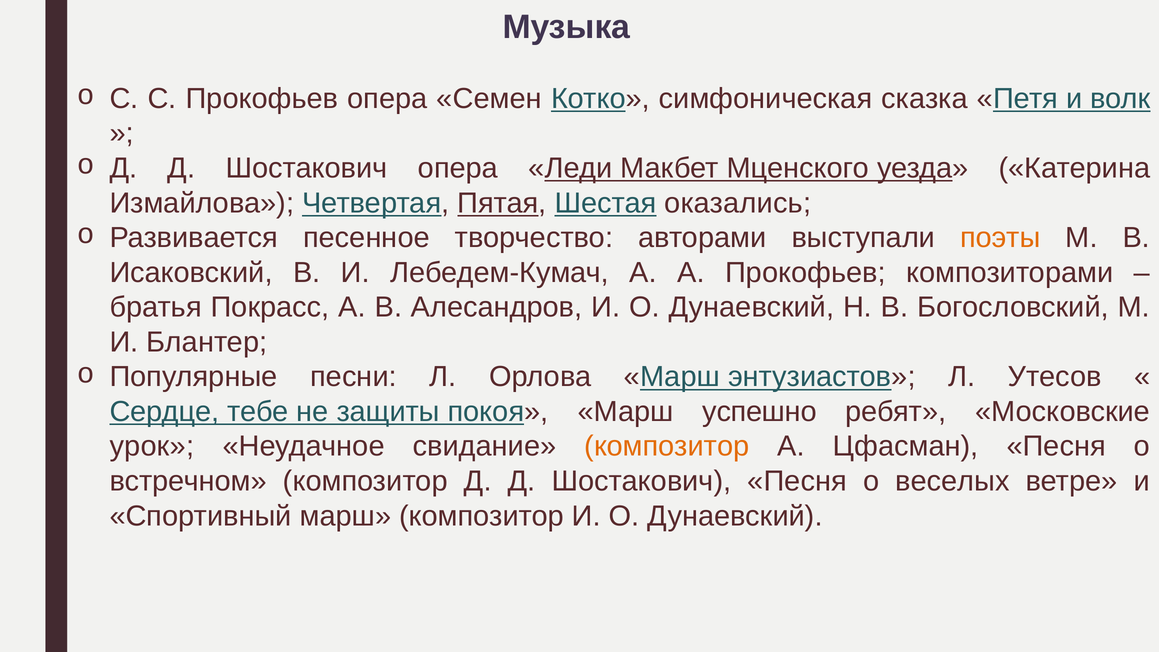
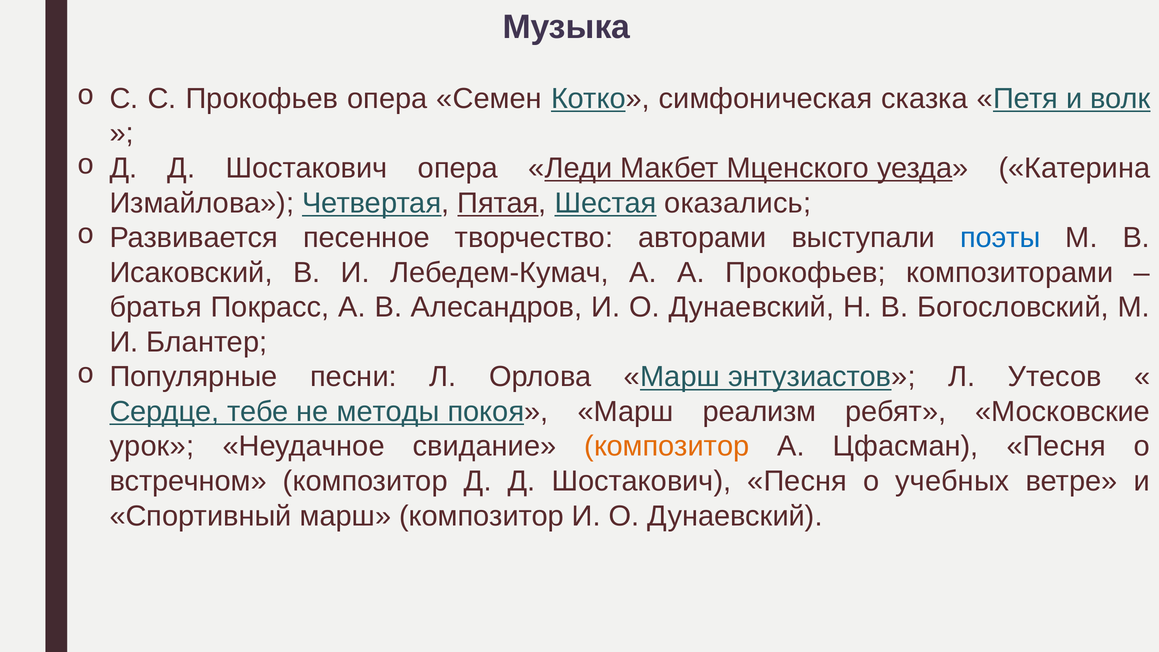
поэты colour: orange -> blue (1000, 238)
защиты: защиты -> методы (388, 412)
успешно: успешно -> реализм (760, 412)
веселых: веселых -> учебных (952, 481)
